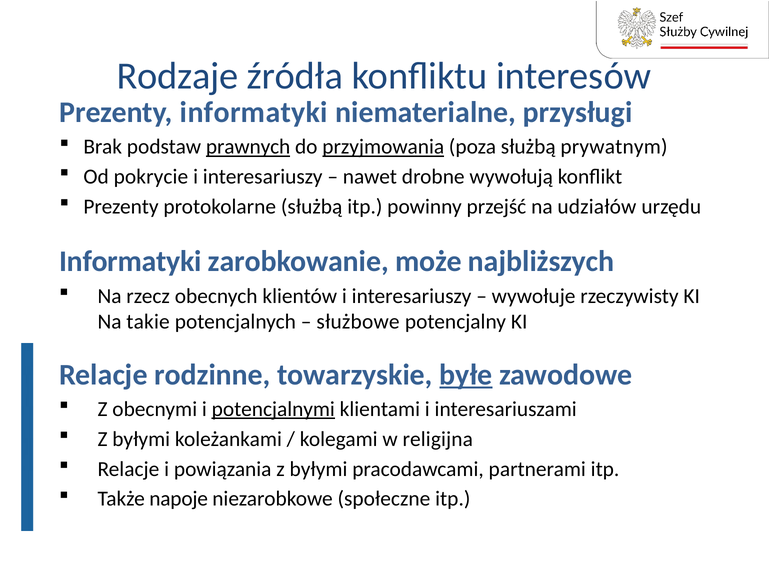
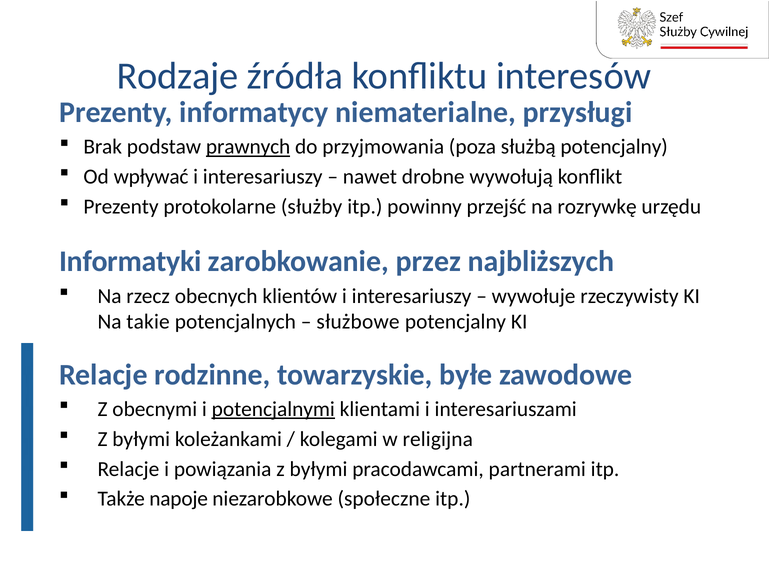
Prezenty informatyki: informatyki -> informatycy (254, 112)
przyjmowania underline: present -> none (383, 147)
służbą prywatnym: prywatnym -> potencjalny (614, 147)
pokrycie: pokrycie -> wpływać (151, 177)
protokolarne służbą: służbą -> służby (312, 207)
udziałów: udziałów -> rozrywkę (597, 207)
może: może -> przez (428, 261)
byłe underline: present -> none (466, 375)
